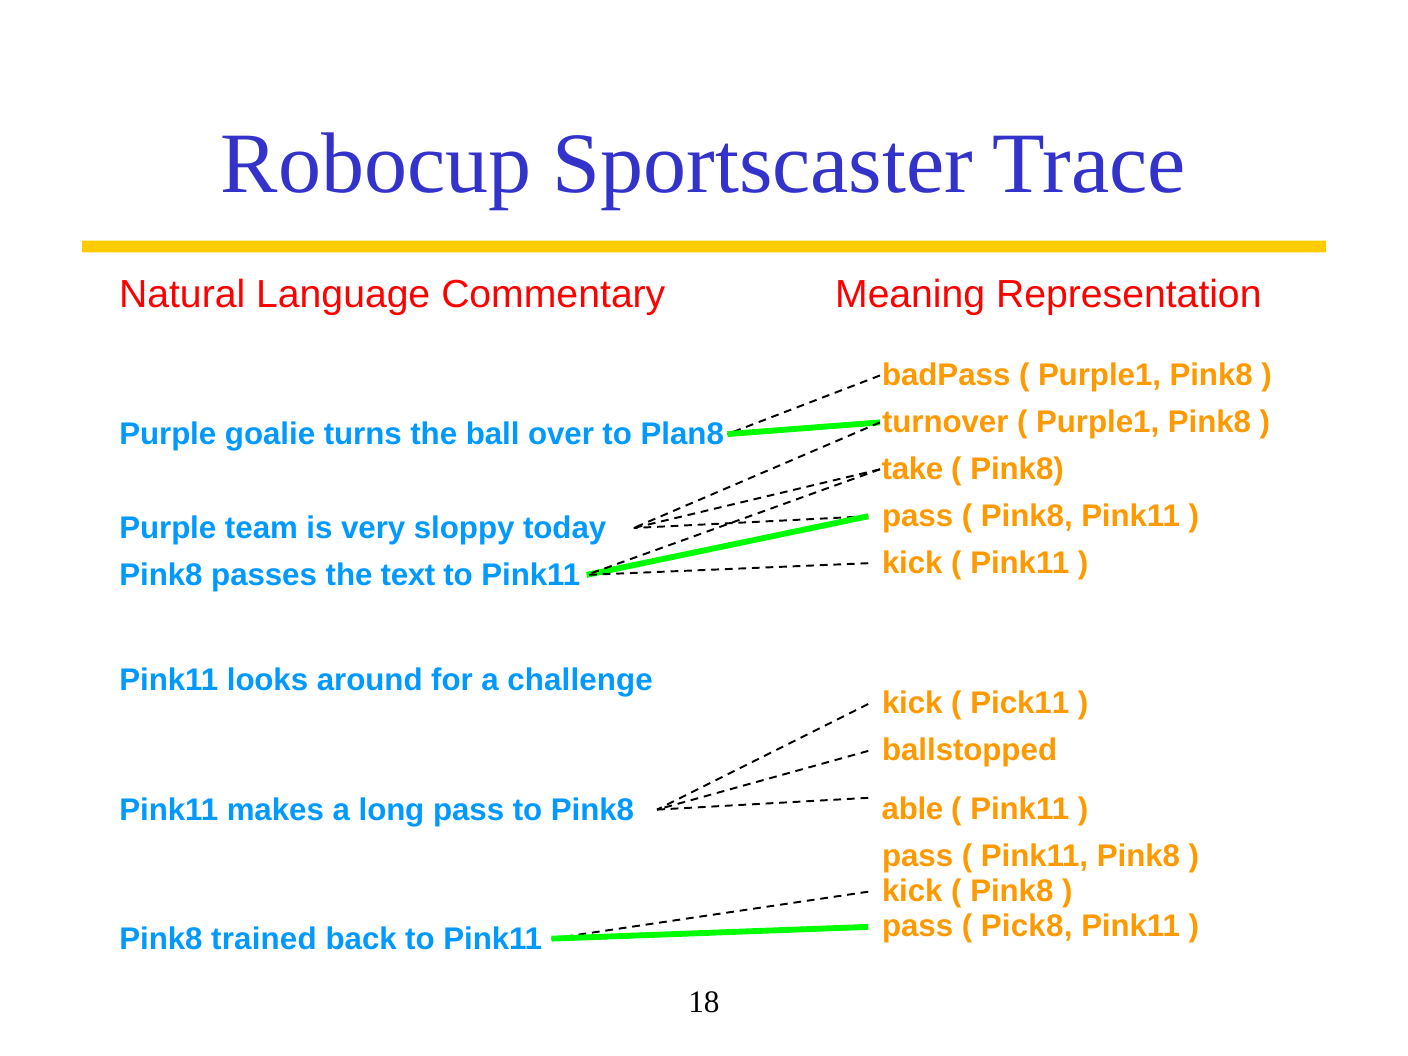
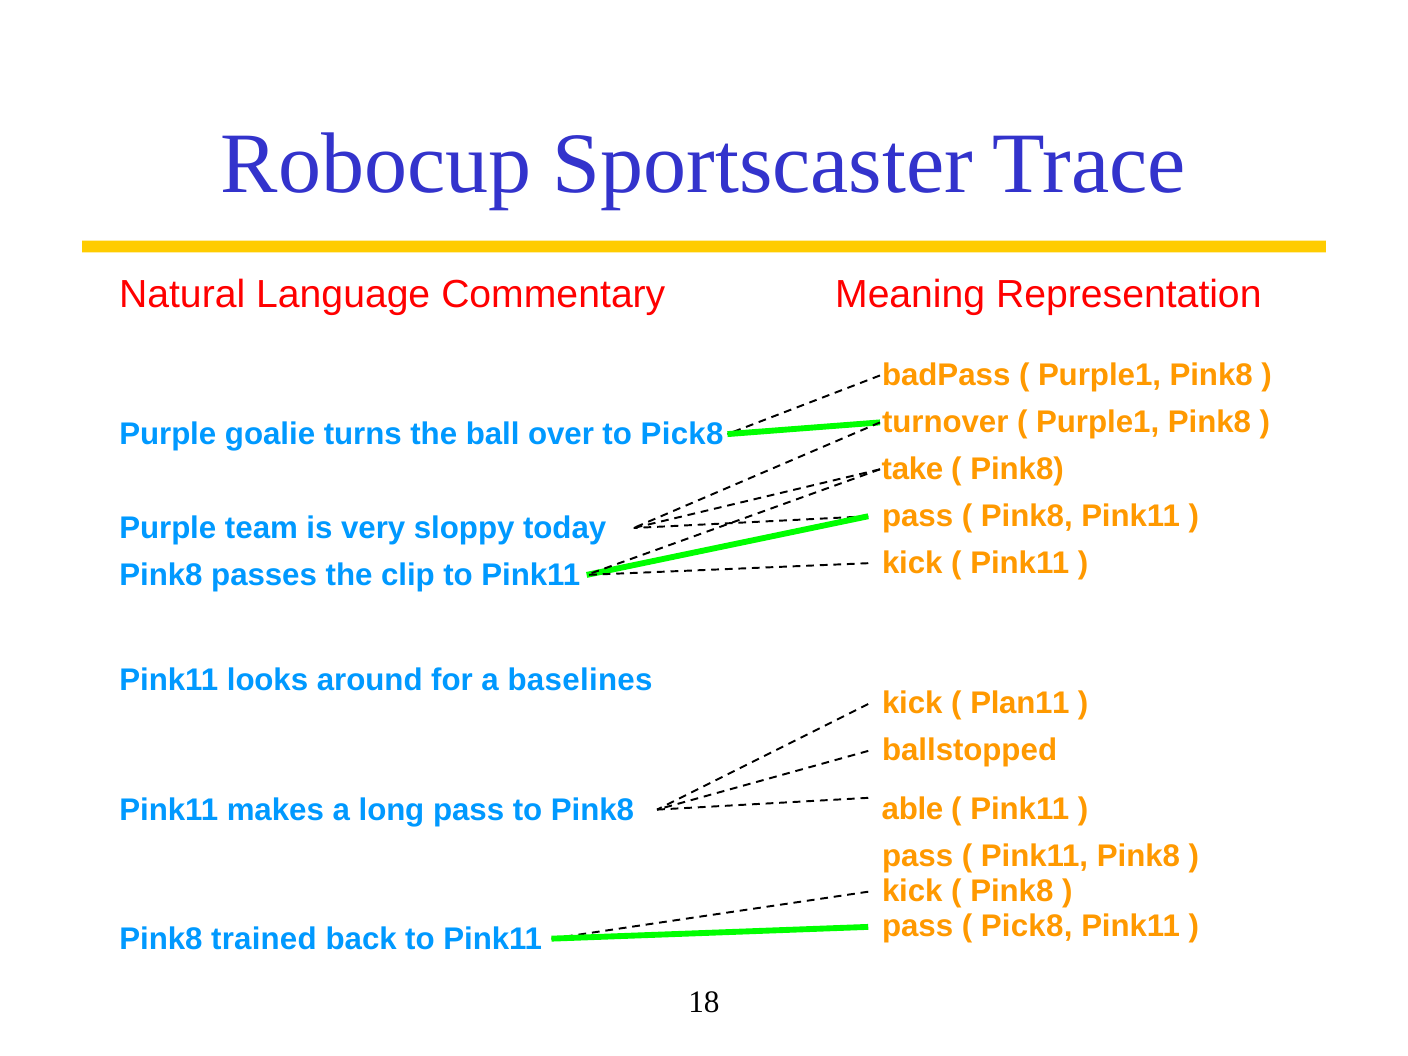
to Plan8: Plan8 -> Pick8 (682, 434)
text: text -> clip (408, 575)
challenge: challenge -> baselines (580, 681)
Pick11: Pick11 -> Plan11 (1020, 704)
